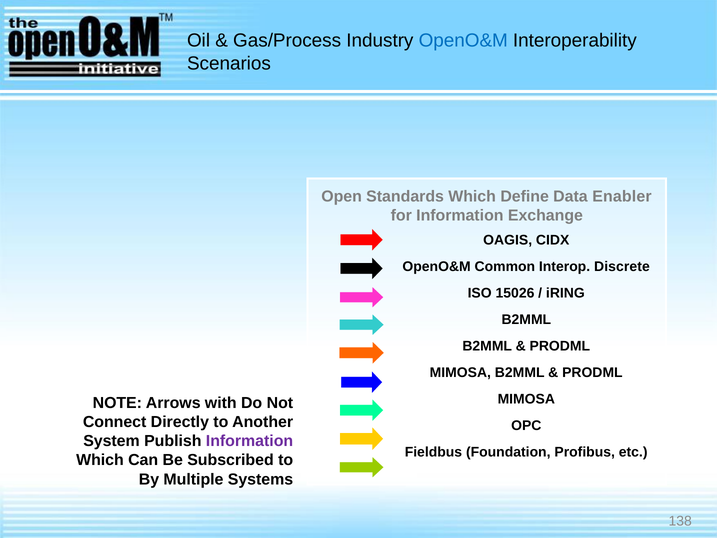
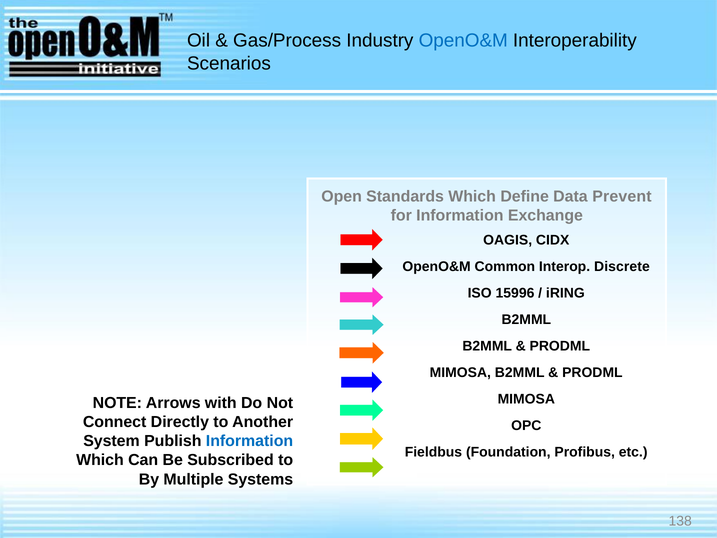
Enabler: Enabler -> Prevent (622, 196)
15026: 15026 -> 15996 (515, 293)
Information colour: purple -> blue (250, 441)
